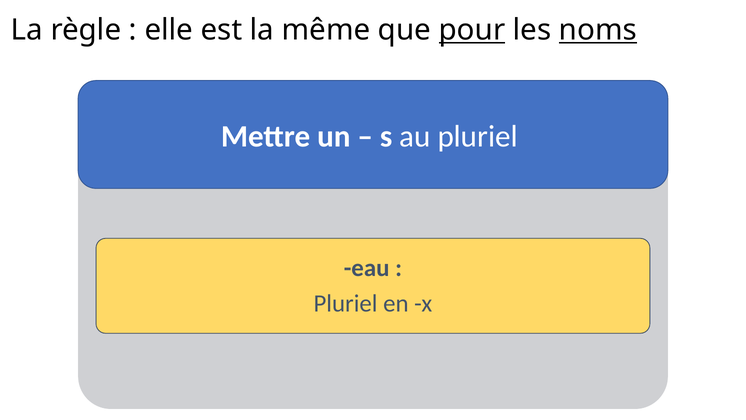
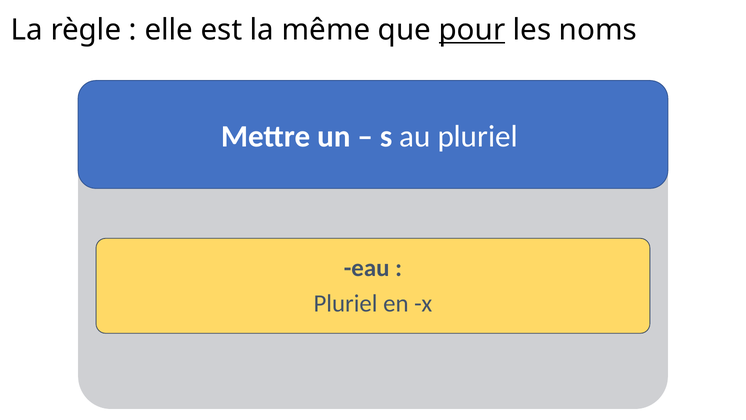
noms underline: present -> none (598, 30)
